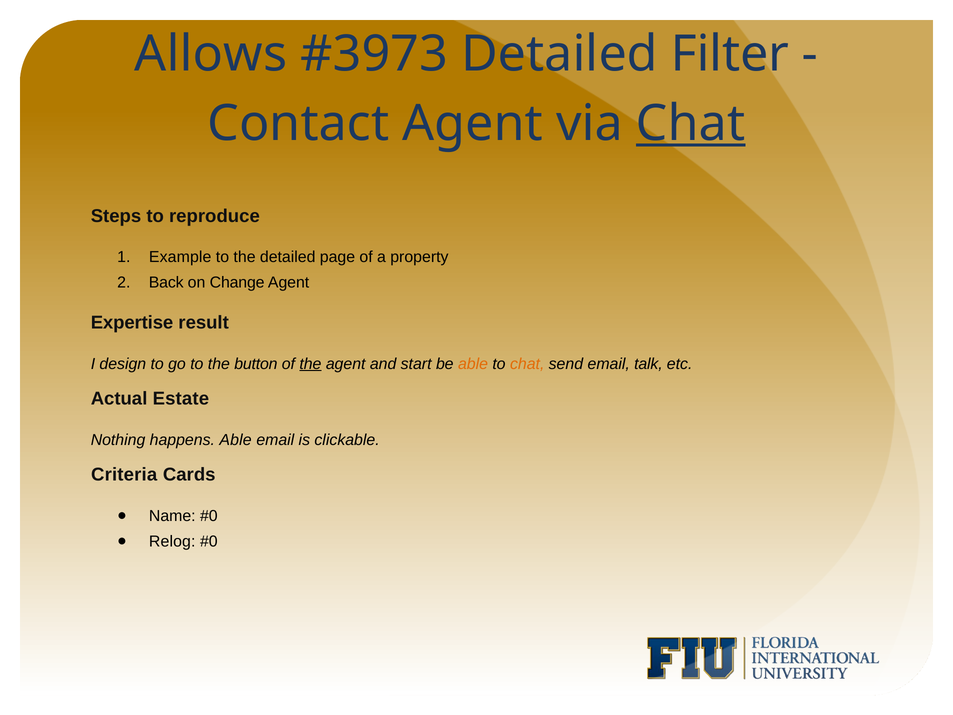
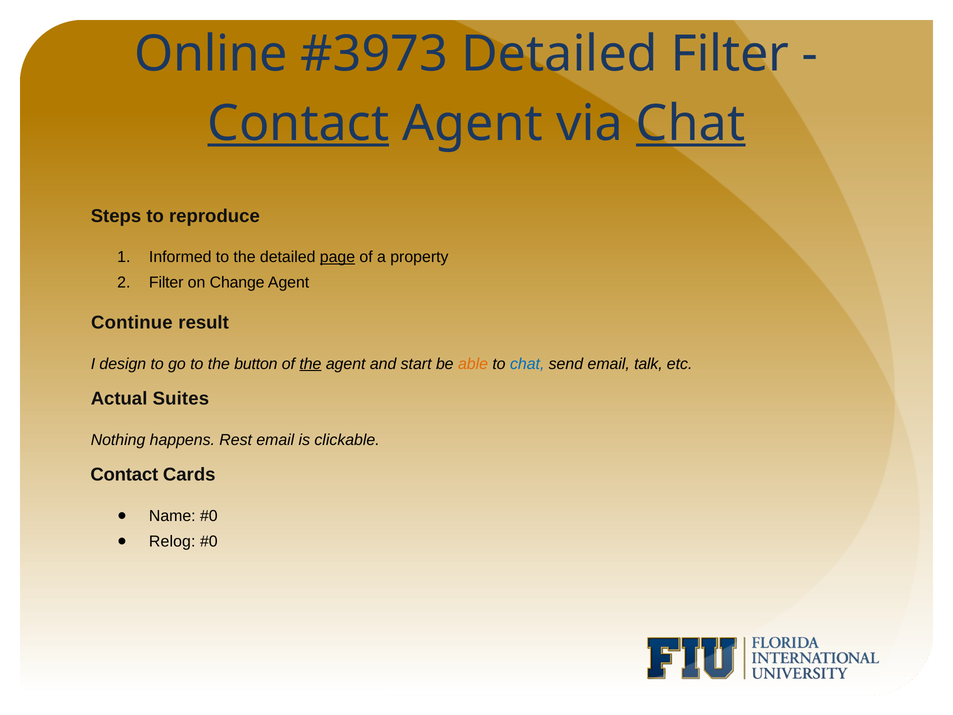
Allows: Allows -> Online (211, 54)
Contact underline: none -> present (298, 123)
Example: Example -> Informed (180, 257)
page underline: none -> present (337, 257)
Back: Back -> Filter (166, 282)
Expertise: Expertise -> Continue (132, 322)
chat colour: orange -> blue (527, 364)
Estate: Estate -> Suites (181, 398)
happens Able: Able -> Rest (236, 440)
Criteria: Criteria -> Contact (124, 475)
